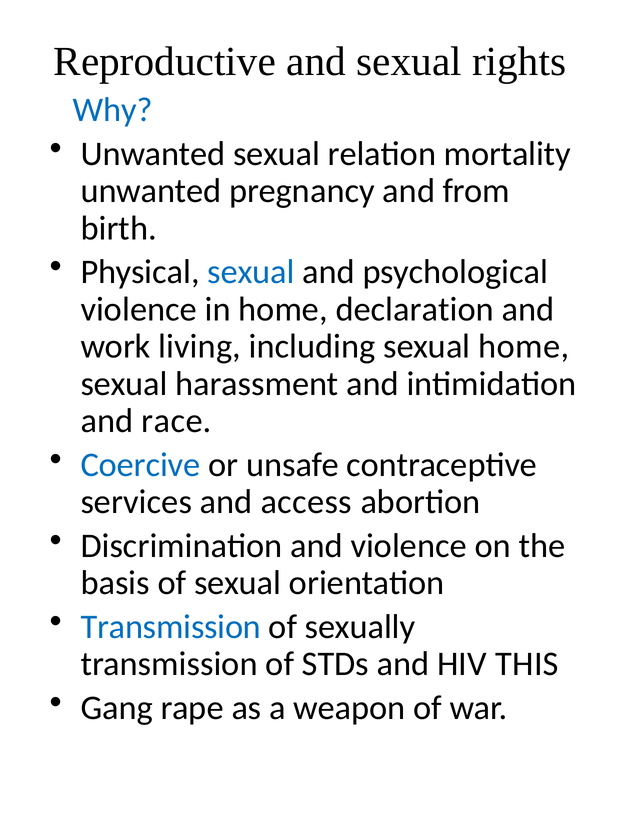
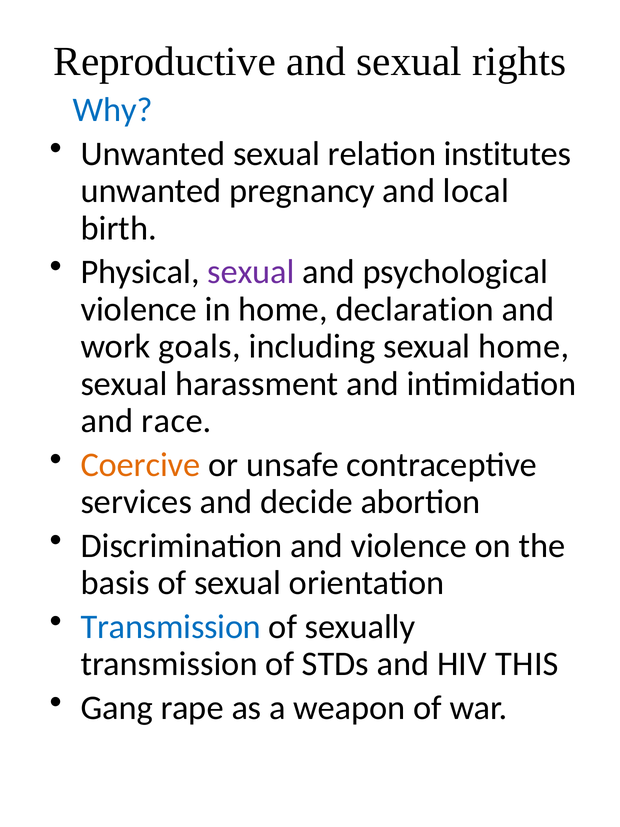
mortality: mortality -> institutes (507, 154)
from: from -> local (476, 191)
sexual colour: blue -> purple (251, 272)
living: living -> goals (200, 346)
Coercive colour: blue -> orange (141, 464)
access: access -> decide (306, 502)
